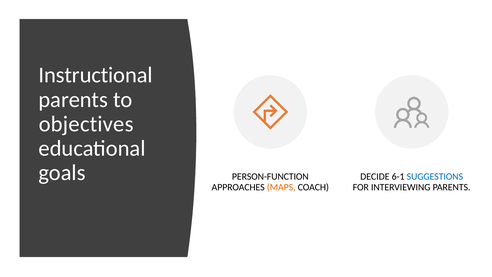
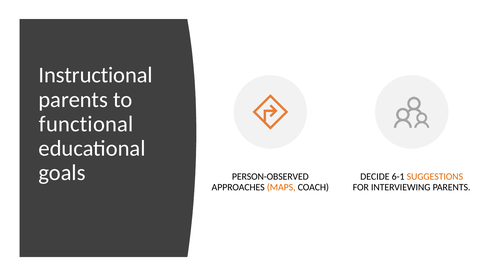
objectives: objectives -> functional (86, 124)
PERSON-FUNCTION: PERSON-FUNCTION -> PERSON-OBSERVED (270, 177)
SUGGESTIONS colour: blue -> orange (435, 177)
